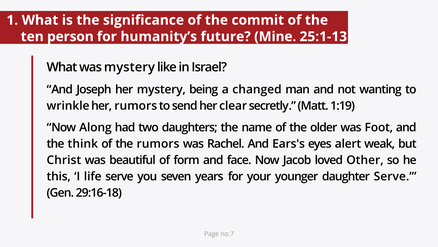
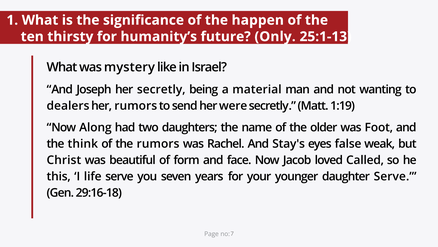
commit: commit -> happen (258, 20)
person: person -> thirsty (70, 37)
Mine: Mine -> Only (275, 37)
her mystery: mystery -> secretly (161, 89)
changed: changed -> material (257, 89)
wrinkle: wrinkle -> dealers (68, 106)
clear: clear -> were (233, 106)
Ears's: Ears's -> Stay's (289, 144)
alert: alert -> false (348, 144)
Other: Other -> Called (365, 160)
